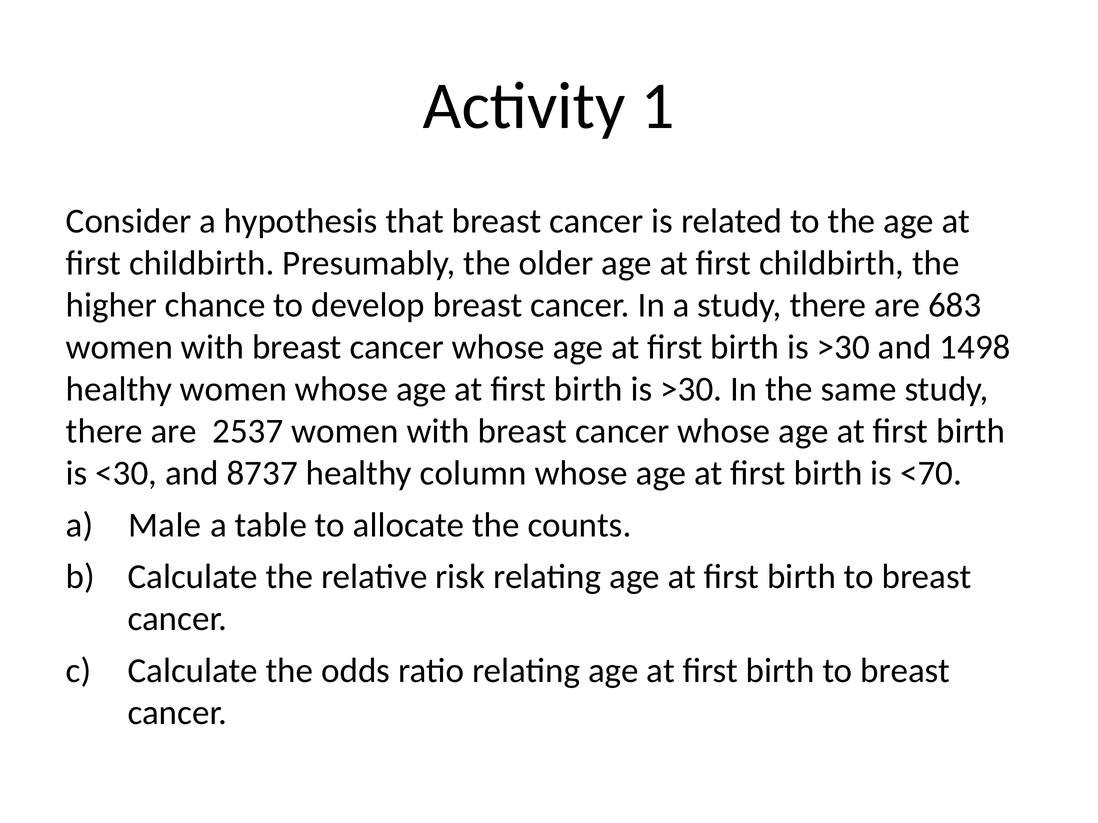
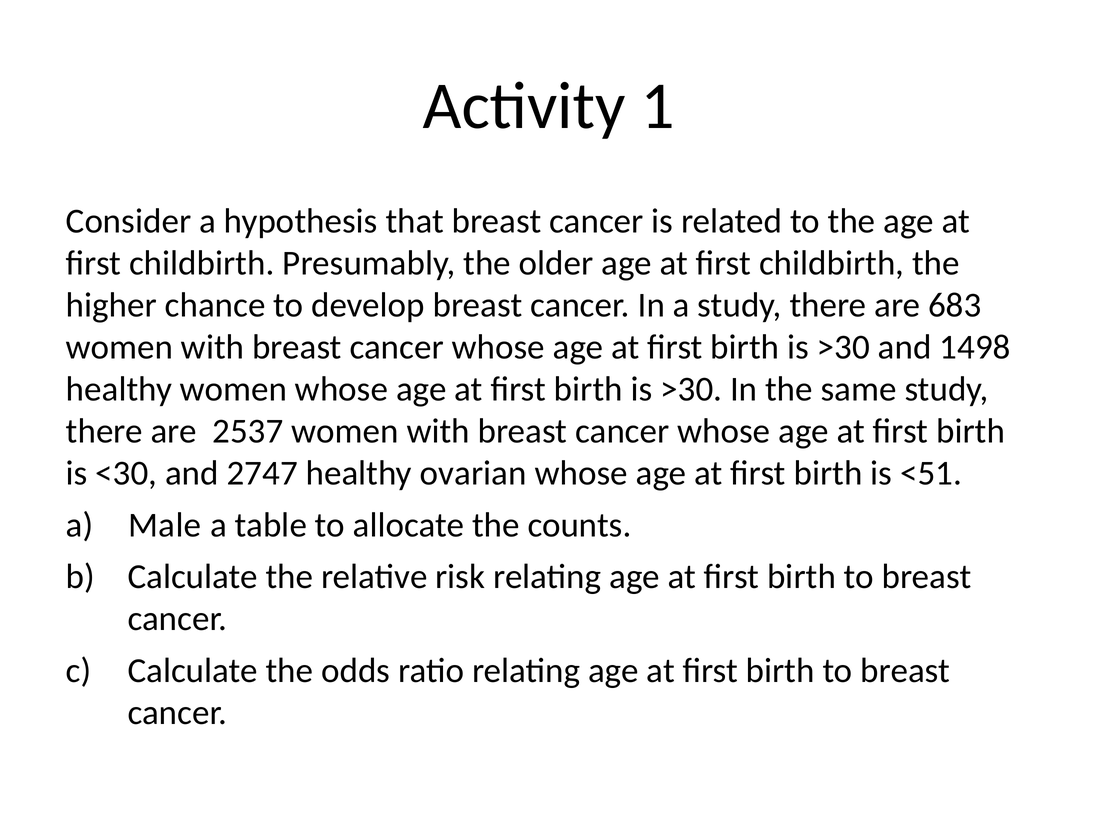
8737: 8737 -> 2747 (262, 473)
column: column -> ovarian (473, 473)
<70: <70 -> <51 (931, 473)
